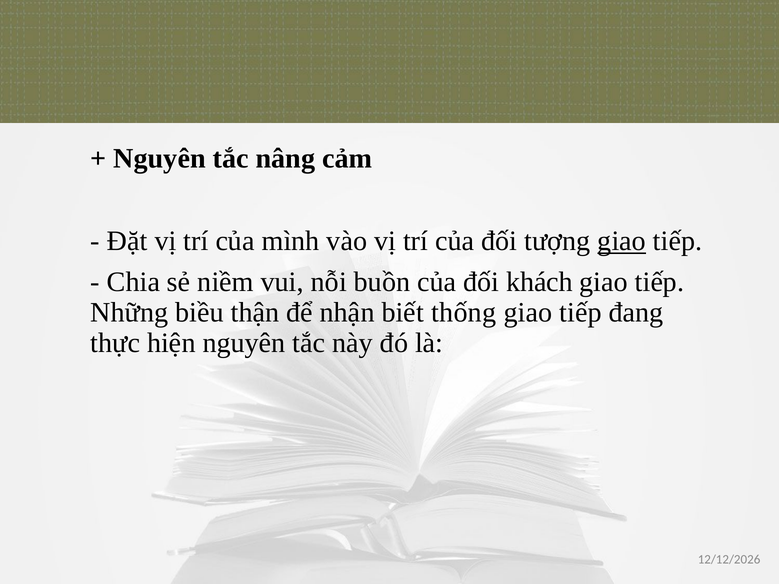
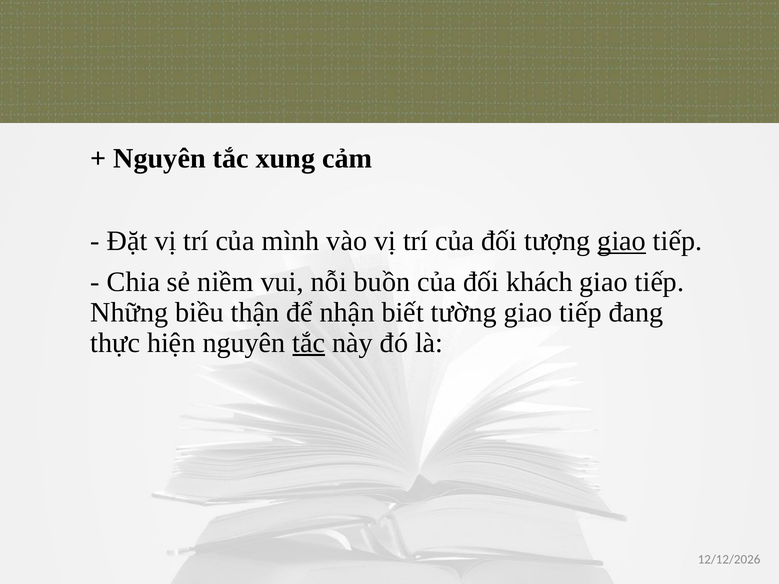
nâng: nâng -> xung (285, 159)
thống: thống -> tường (464, 313)
tắc underline: none -> present (309, 343)
